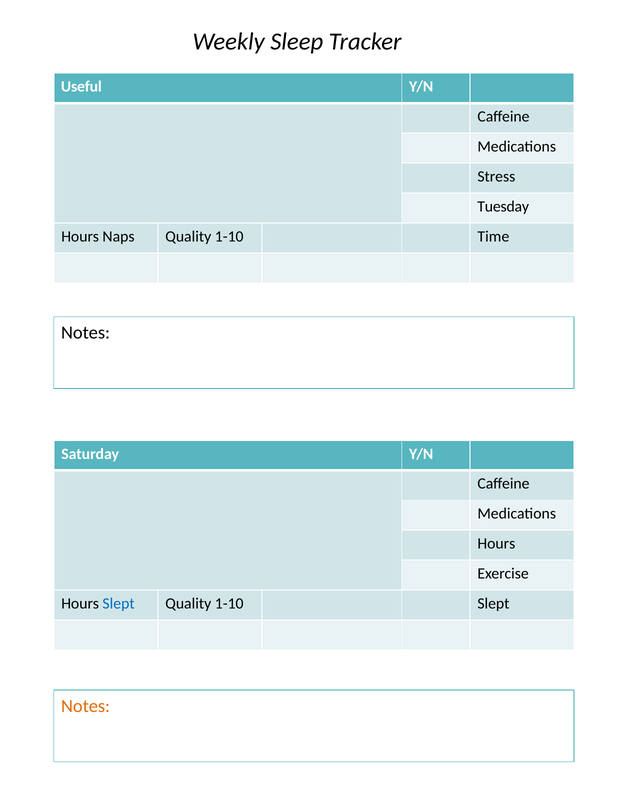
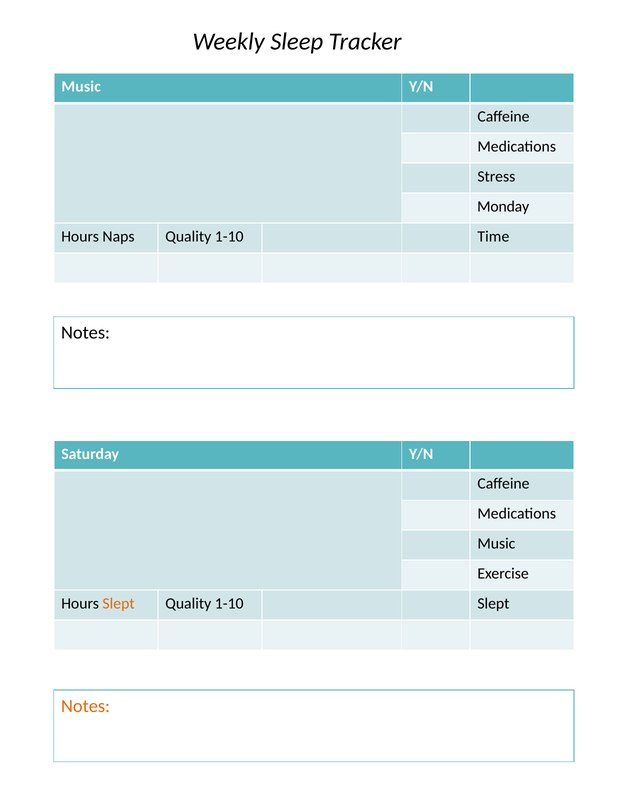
Useful: Useful -> Music (81, 87)
Tuesday: Tuesday -> Monday (503, 207)
Hours: Hours -> Music (496, 544)
Slept colour: blue -> orange (119, 604)
